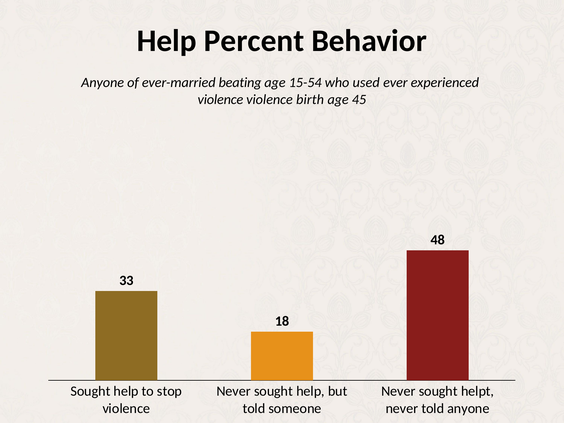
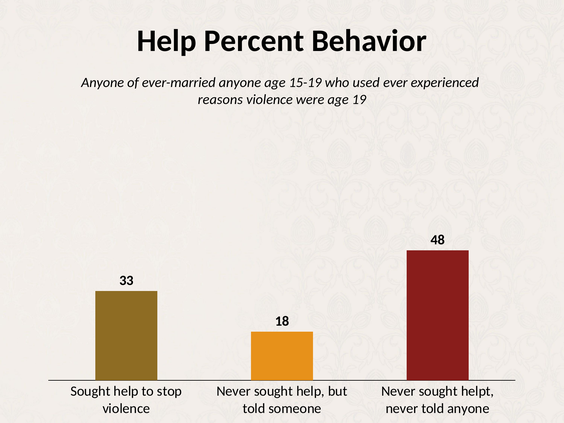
ever-married beating: beating -> anyone (240, 83)
15-54: 15-54 -> 15-19 (305, 83)
violence: violence -> reasons (220, 100)
birth: birth -> were (310, 100)
45: 45 -> 19 (359, 100)
